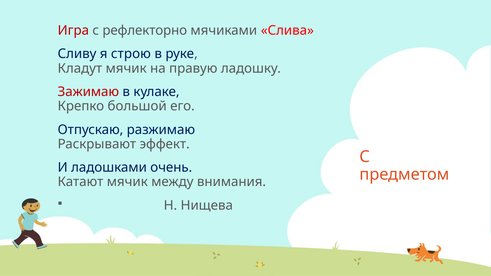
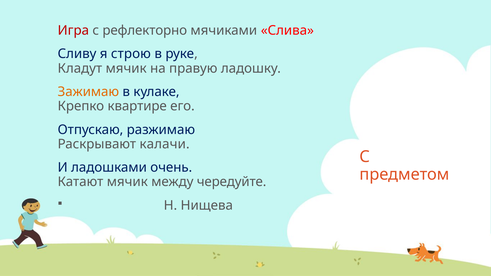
Зажимаю colour: red -> orange (88, 92)
большой: большой -> квартире (137, 106)
эффект: эффект -> калачи (165, 144)
внимания: внимания -> чередуйте (232, 182)
